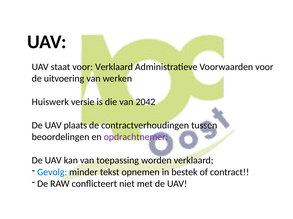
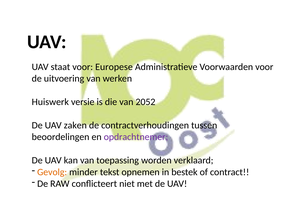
voor Verklaard: Verklaard -> Europese (114, 67)
2042: 2042 -> 2052 (145, 102)
plaats: plaats -> zaken (75, 126)
Gevolg colour: blue -> orange (52, 173)
